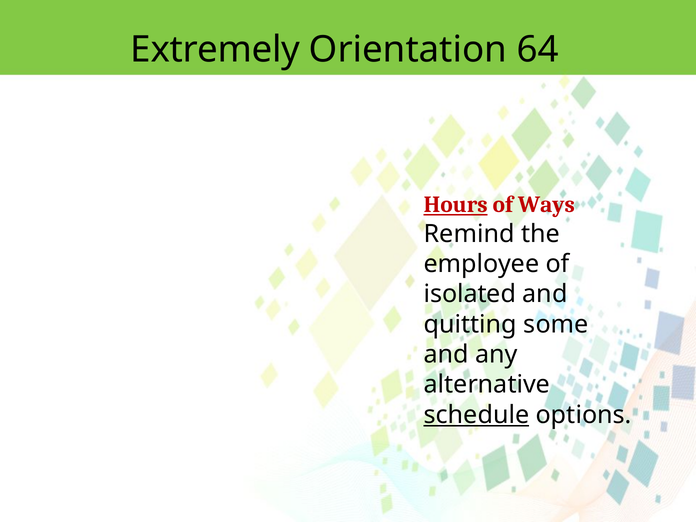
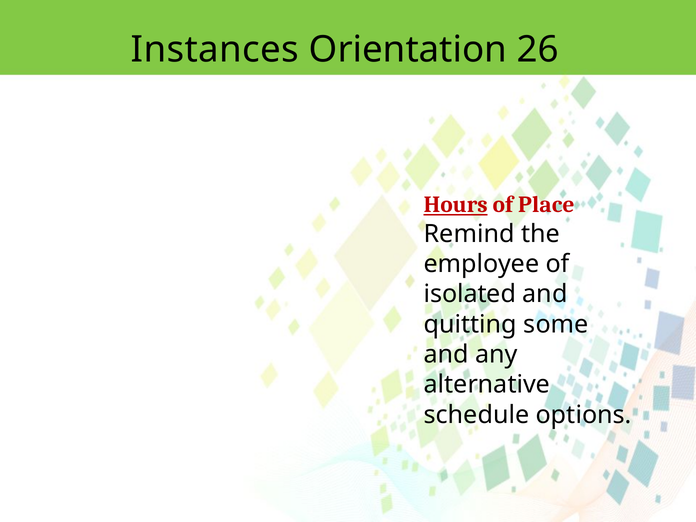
Extremely: Extremely -> Instances (215, 50)
64: 64 -> 26 (538, 50)
Ways: Ways -> Place (546, 205)
schedule underline: present -> none (476, 415)
